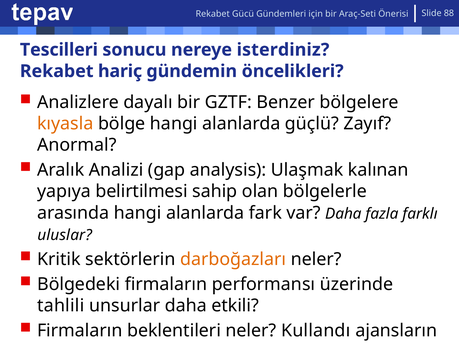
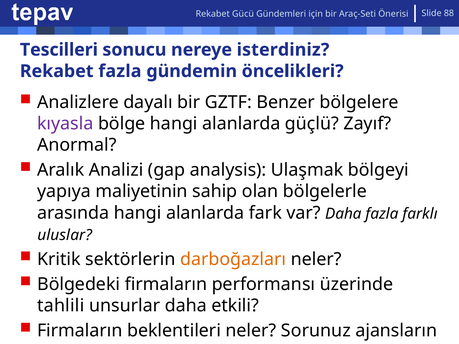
Rekabet hariç: hariç -> fazla (120, 71)
kıyasla colour: orange -> purple (65, 124)
kalınan: kalınan -> bölgeyi (378, 170)
belirtilmesi: belirtilmesi -> maliyetinin (142, 192)
Kullandı: Kullandı -> Sorunuz (316, 331)
